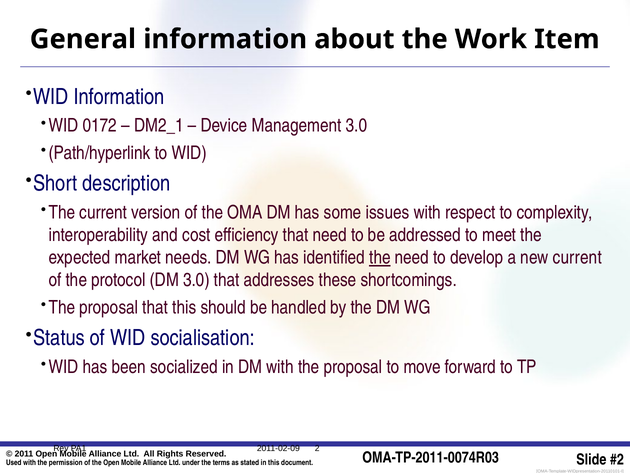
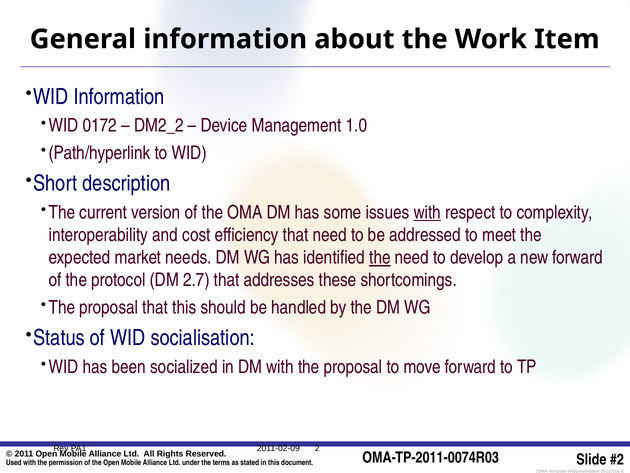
DM2_1: DM2_1 -> DM2_2 (159, 126)
Management 3.0: 3.0 -> 1.0 (356, 126)
with underline: none -> present (427, 212)
new current: current -> forward (577, 257)
DM 3.0: 3.0 -> 2.7 (196, 280)
